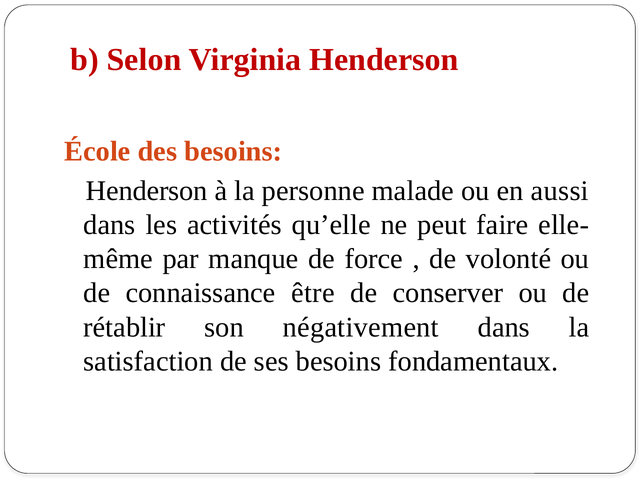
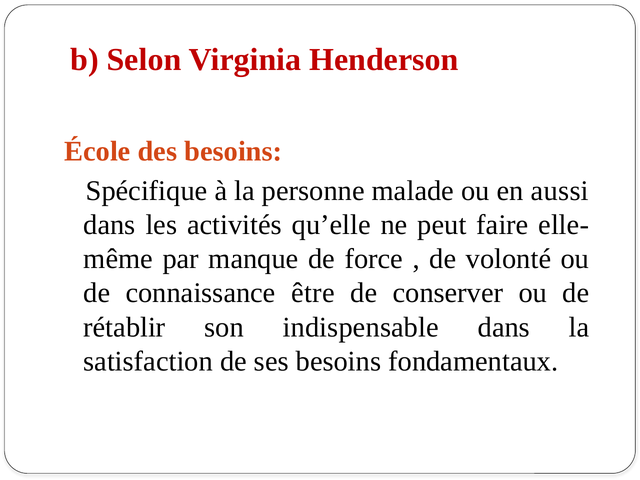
Henderson: Henderson -> Spécifique (147, 191)
négativement: négativement -> indispensable (361, 327)
